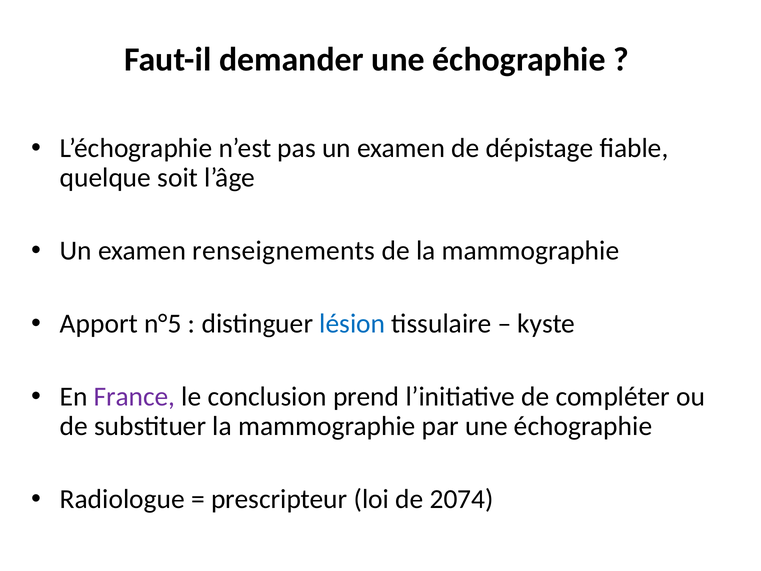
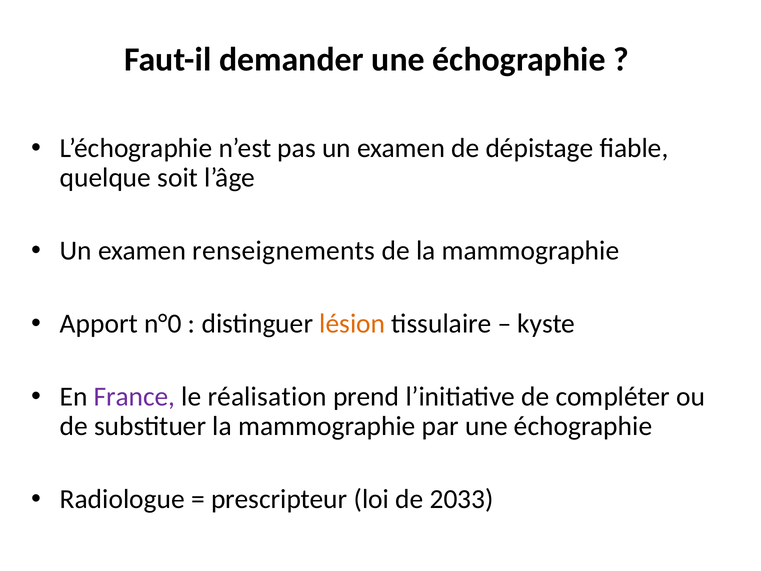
n°5: n°5 -> n°0 (163, 323)
lésion colour: blue -> orange (352, 323)
conclusion: conclusion -> réalisation (267, 396)
2074: 2074 -> 2033 (462, 499)
